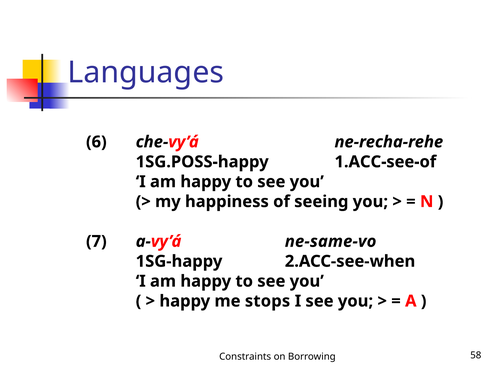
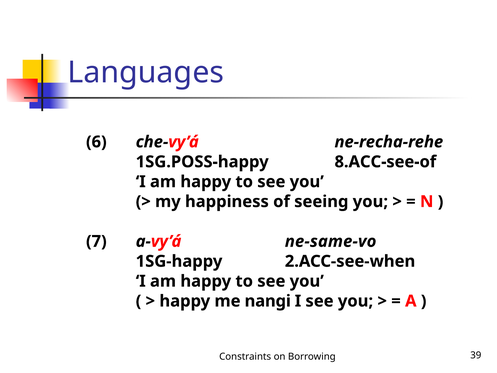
1.ACC-see-of: 1.ACC-see-of -> 8.ACC-see-of (385, 162)
stops: stops -> nangi (268, 301)
58: 58 -> 39 (476, 355)
